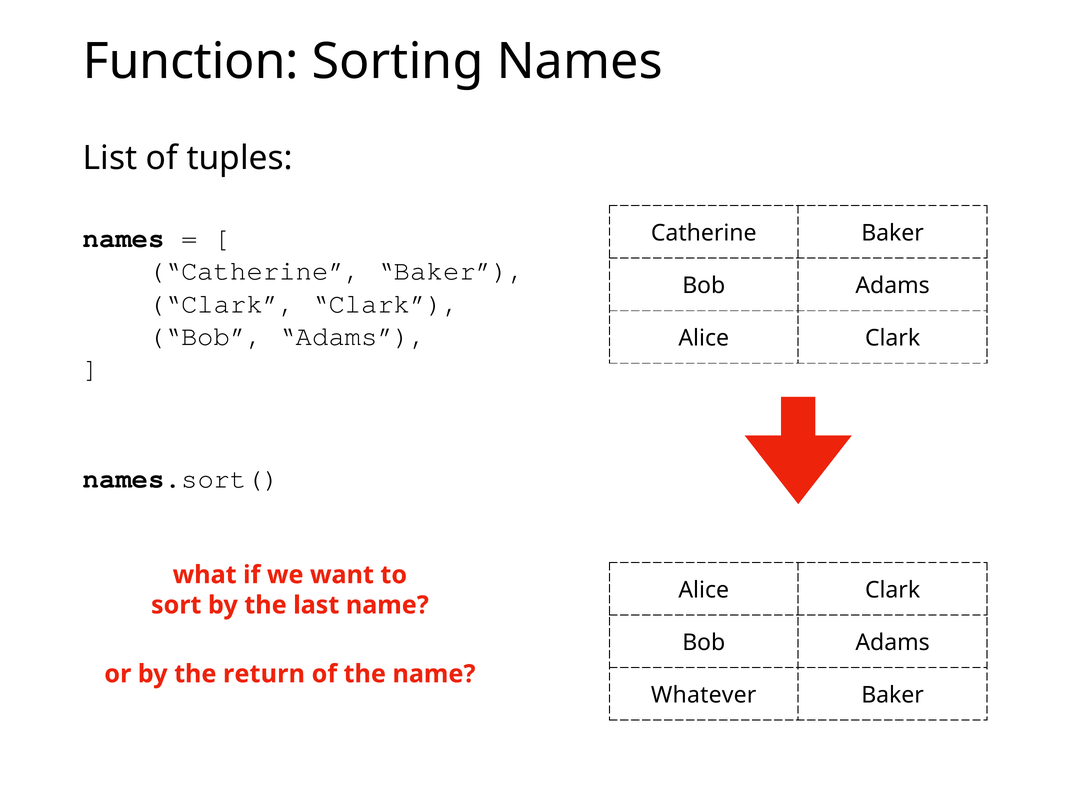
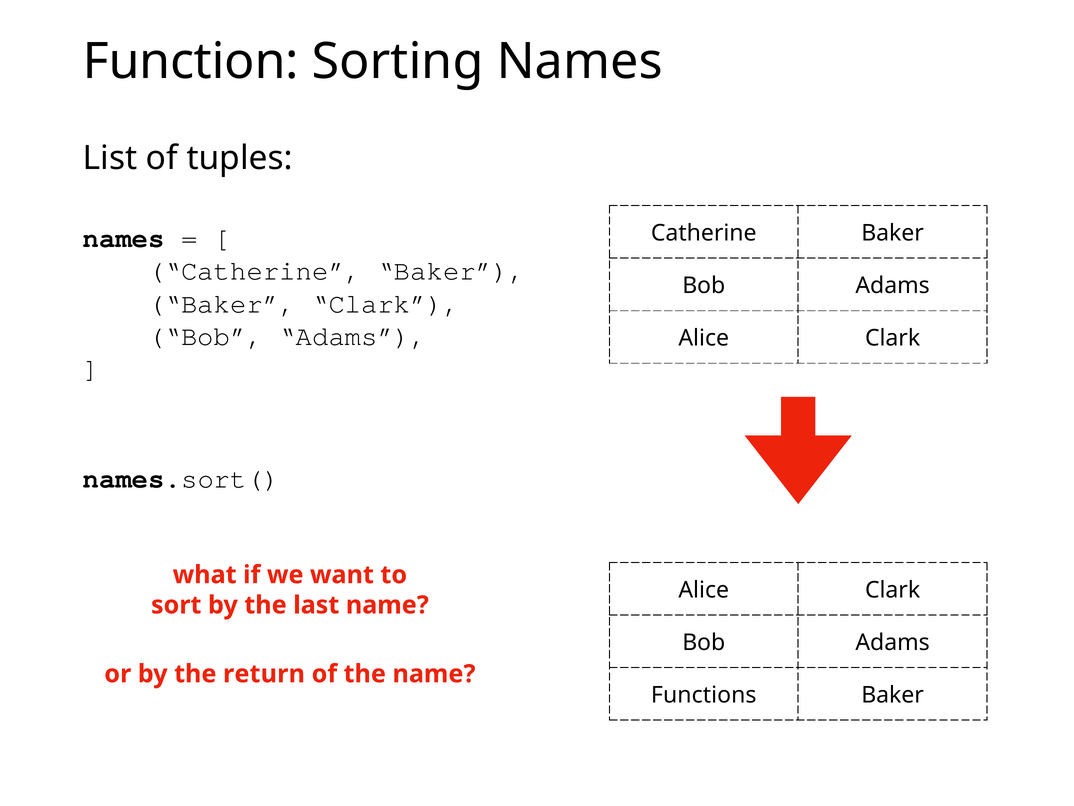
Clark: Clark -> Baker (222, 303)
Whatever: Whatever -> Functions (704, 695)
